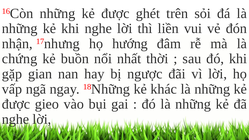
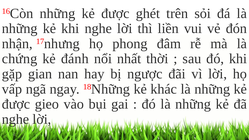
hướng: hướng -> phong (130, 44)
buồn: buồn -> đánh (75, 59)
